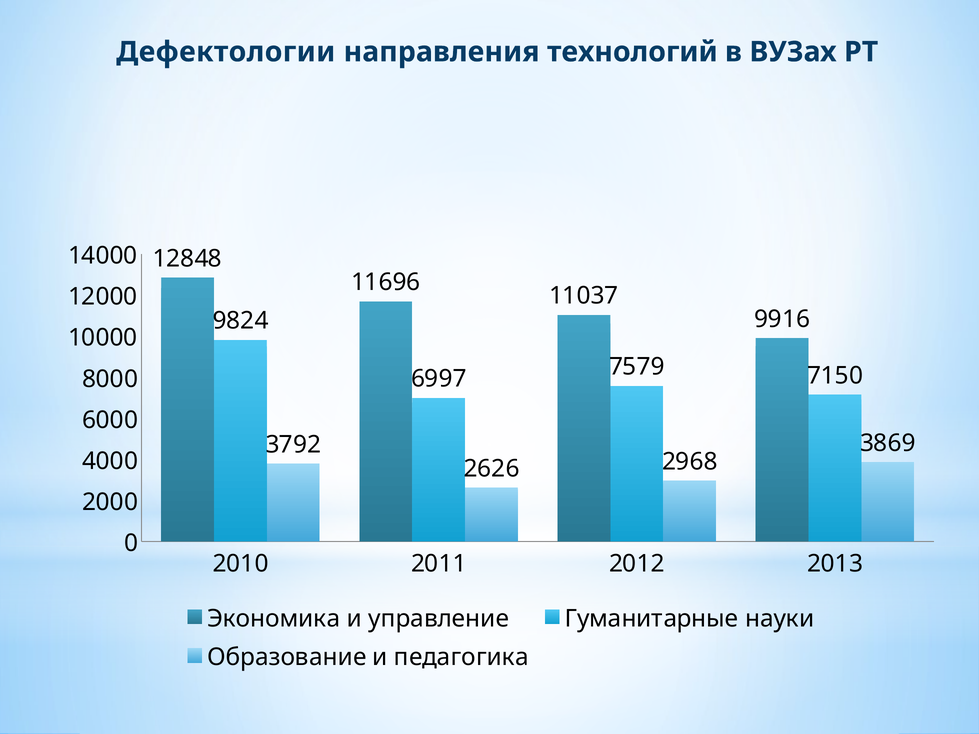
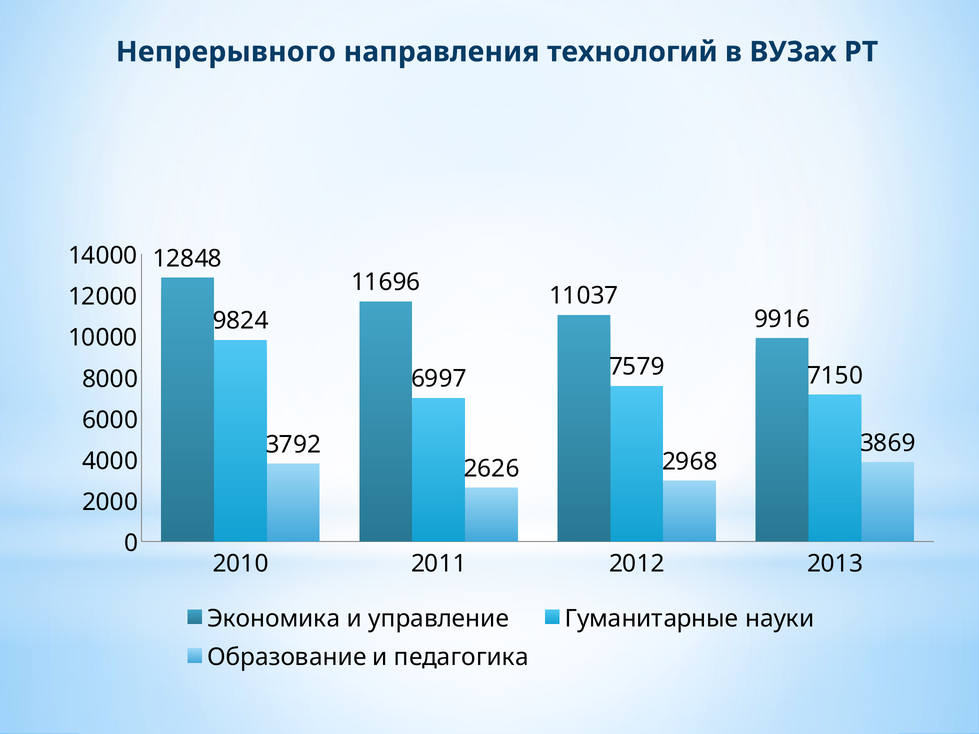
Дефектологии: Дефектологии -> Непрерывного (226, 52)
